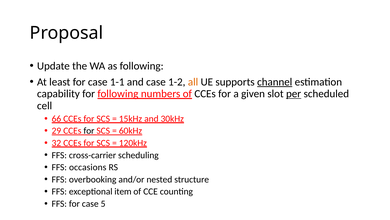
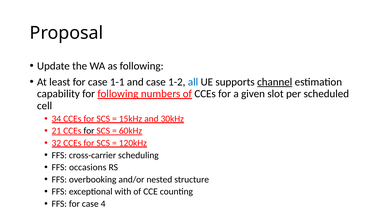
all colour: orange -> blue (193, 82)
per underline: present -> none (294, 94)
66: 66 -> 34 (56, 118)
29: 29 -> 21 (56, 130)
item: item -> with (123, 191)
5: 5 -> 4 (103, 203)
